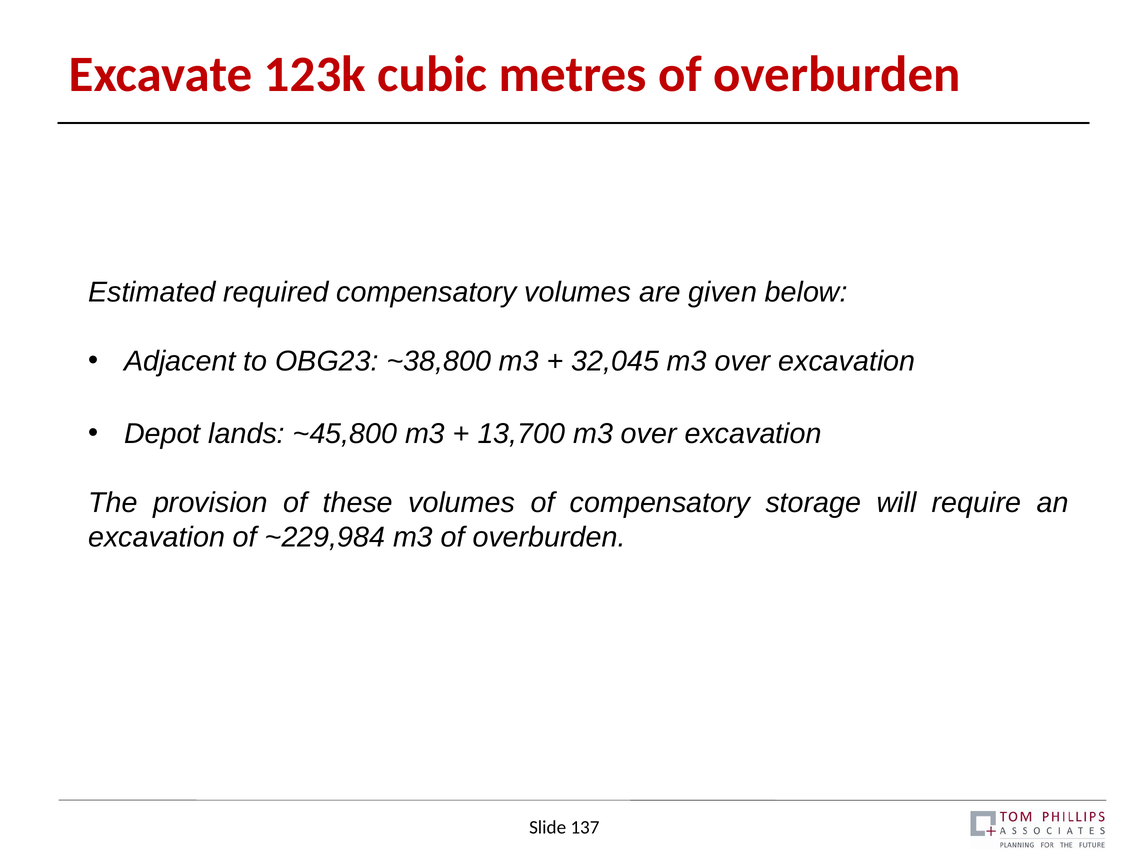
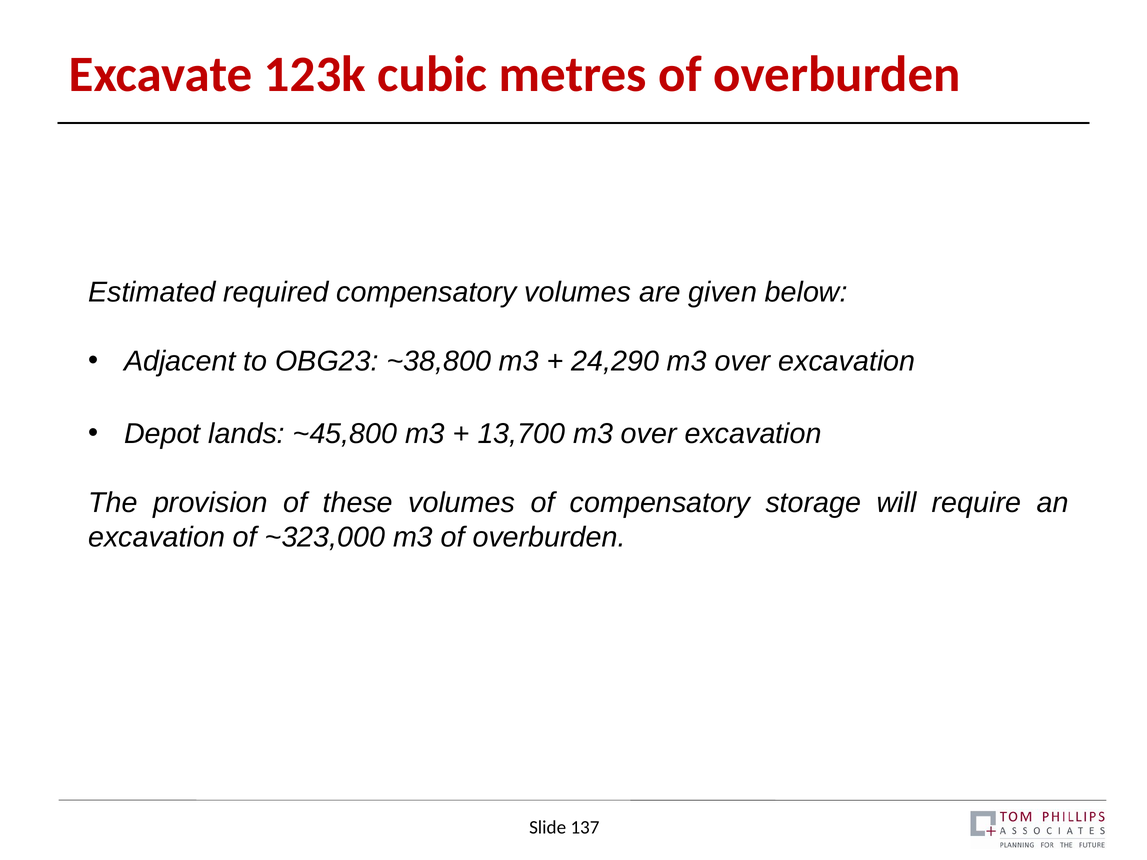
32,045: 32,045 -> 24,290 (615, 361)
~229,984: ~229,984 -> ~323,000 (325, 537)
